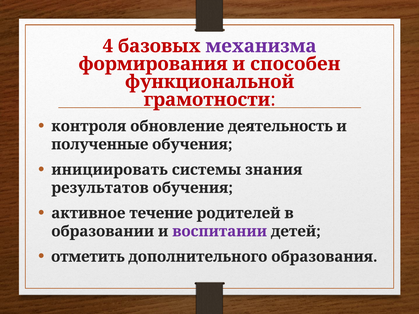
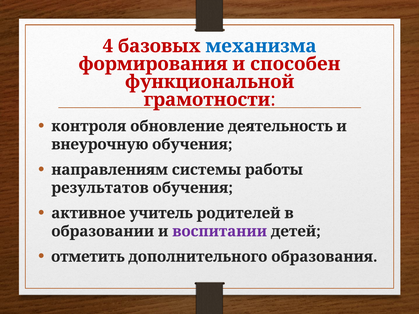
механизма colour: purple -> blue (261, 46)
полученные: полученные -> внеурочную (100, 144)
инициировать: инициировать -> направлениям (110, 170)
знания: знания -> работы (274, 170)
течение: течение -> учитель (161, 213)
